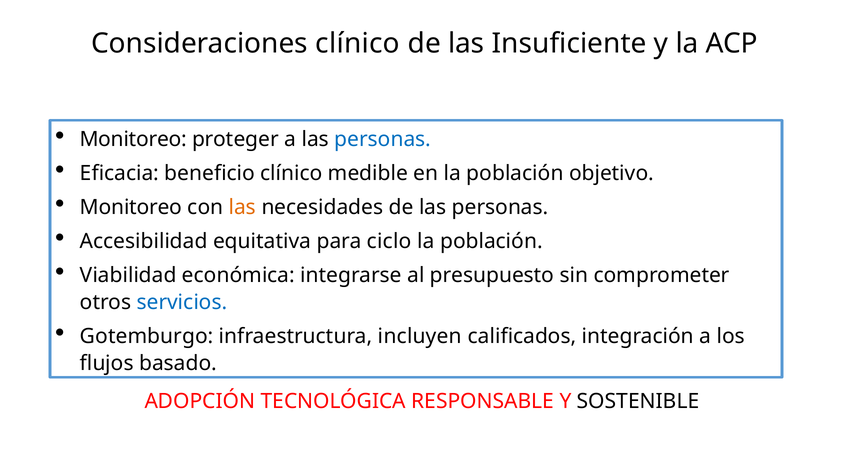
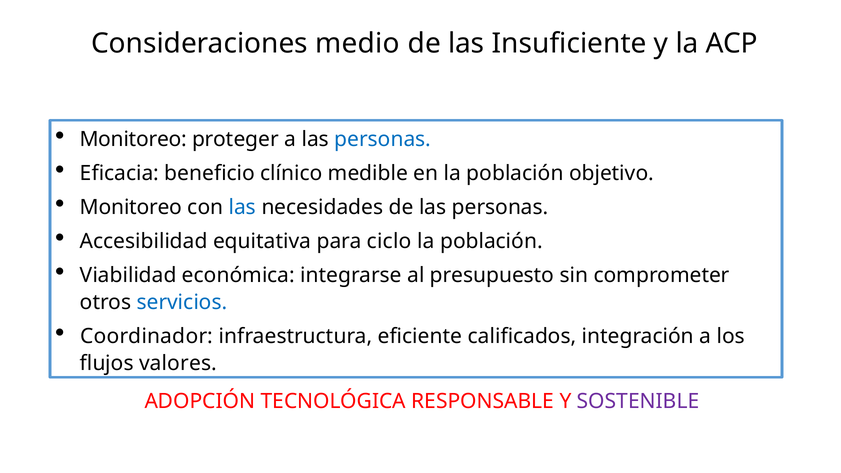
Consideraciones clínico: clínico -> medio (358, 43)
las colour: orange -> blue (242, 207)
Gotemburgo: Gotemburgo -> Coordinador (147, 336)
incluyen: incluyen -> eficiente (420, 336)
basado: basado -> valores (178, 363)
SOSTENIBLE colour: black -> purple (638, 401)
